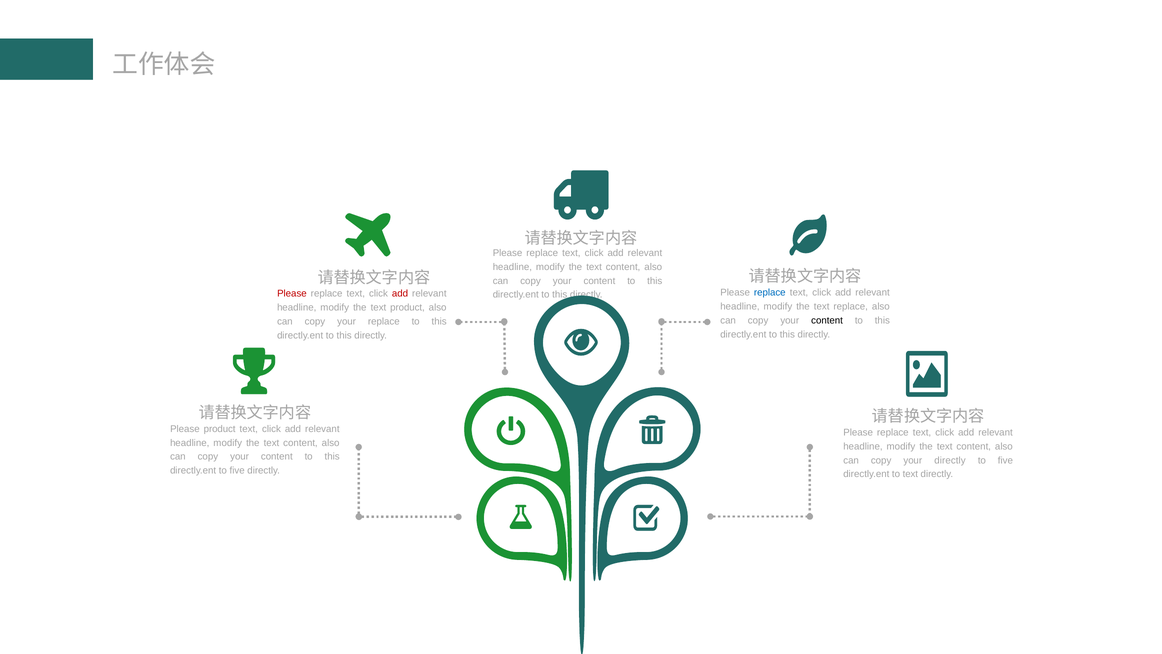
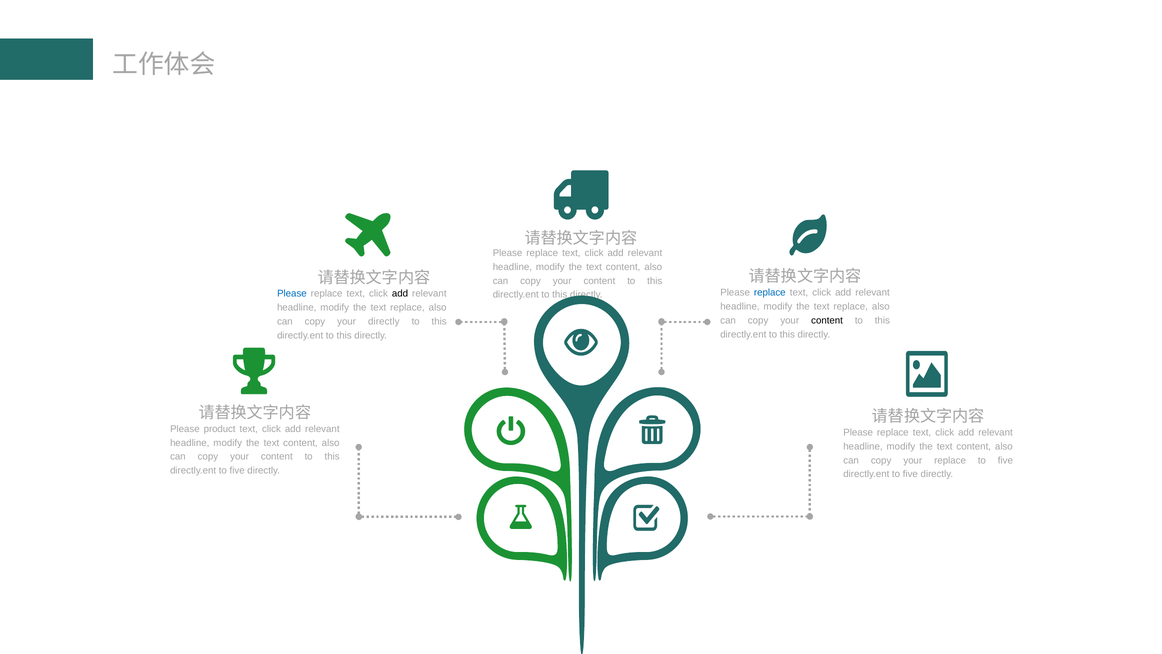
Please colour: red -> blue (292, 294)
add colour: red -> black (400, 294)
product: product -> replace (407, 308)
your replace: replace -> directly (384, 322)
your directly: directly -> replace (950, 460)
text: text -> five (910, 474)
